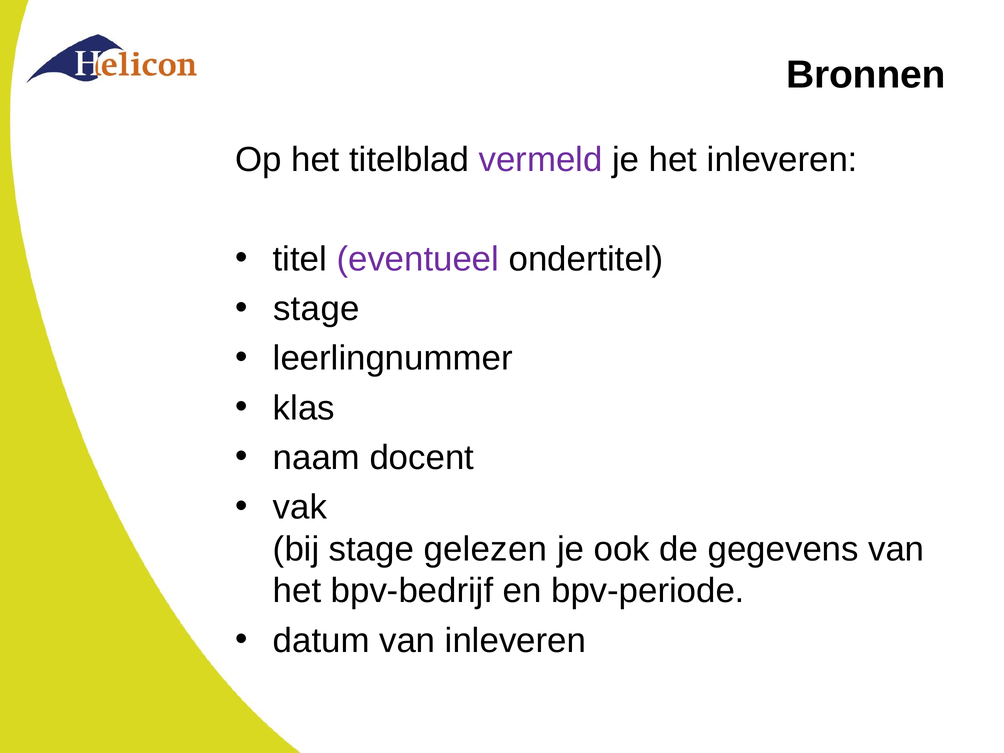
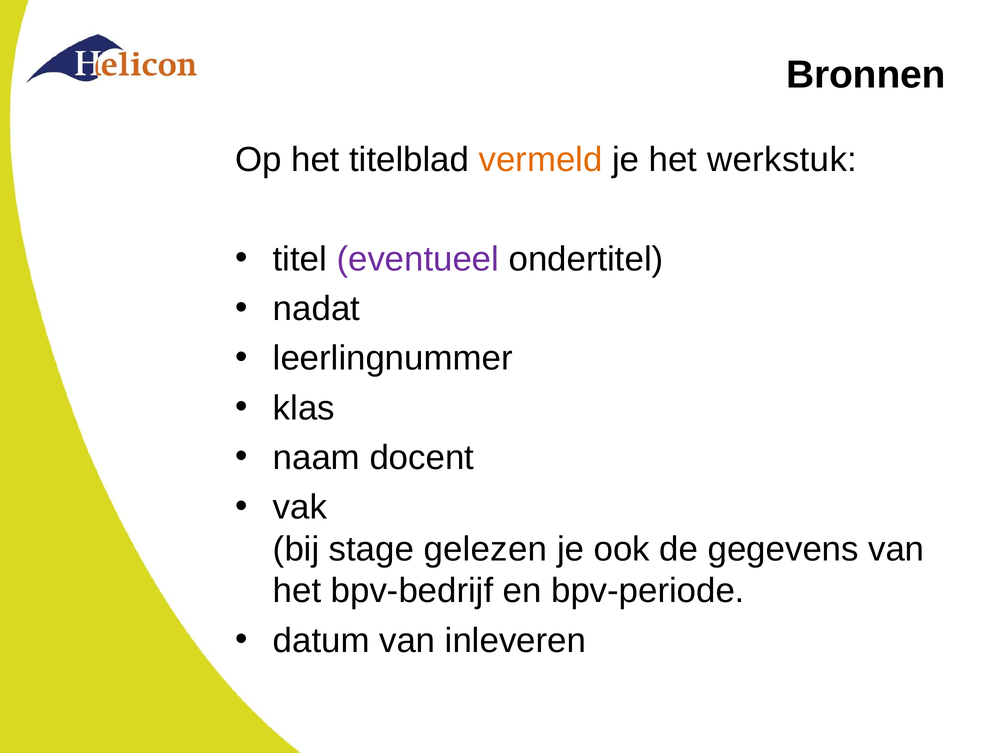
vermeld colour: purple -> orange (541, 160)
het inleveren: inleveren -> werkstuk (782, 160)
stage: stage -> nadat (317, 309)
